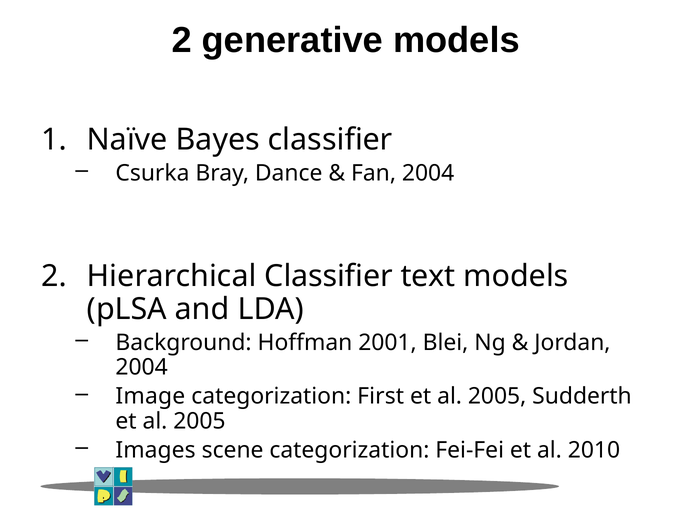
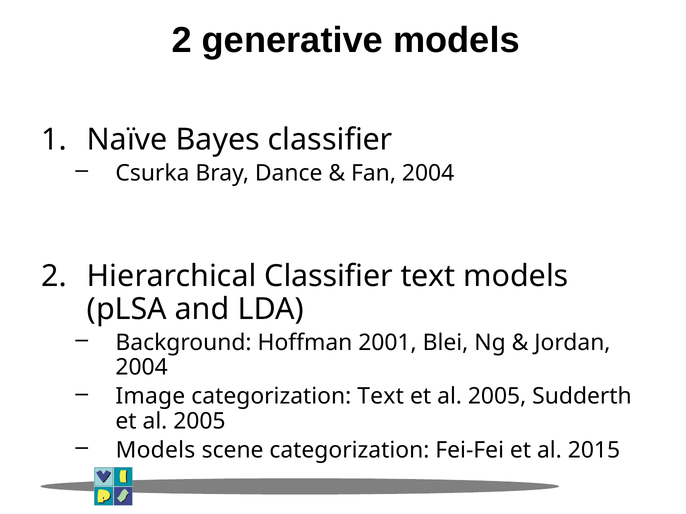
categorization First: First -> Text (381, 397)
Images: Images -> Models (155, 451)
2010: 2010 -> 2015 (594, 451)
